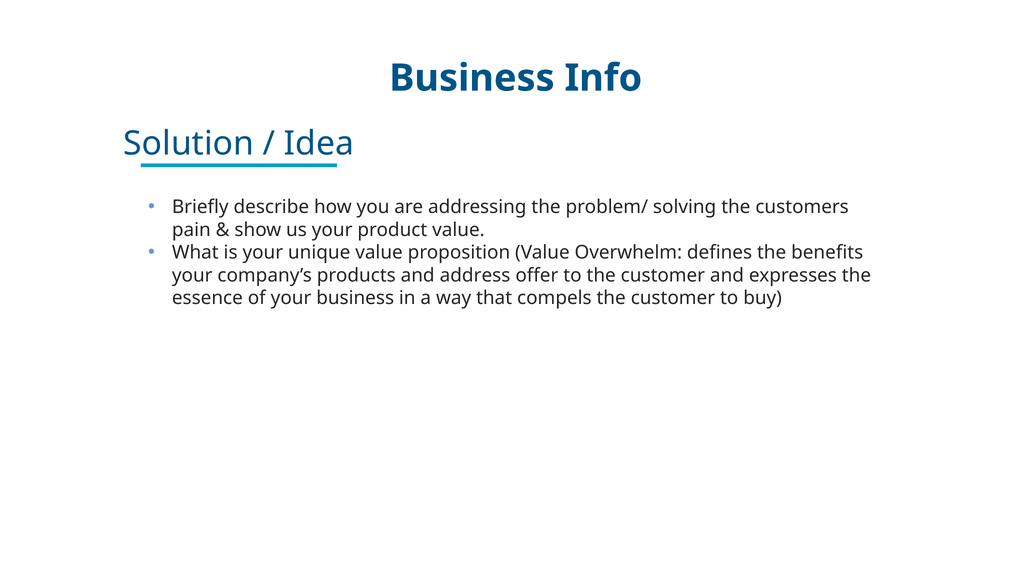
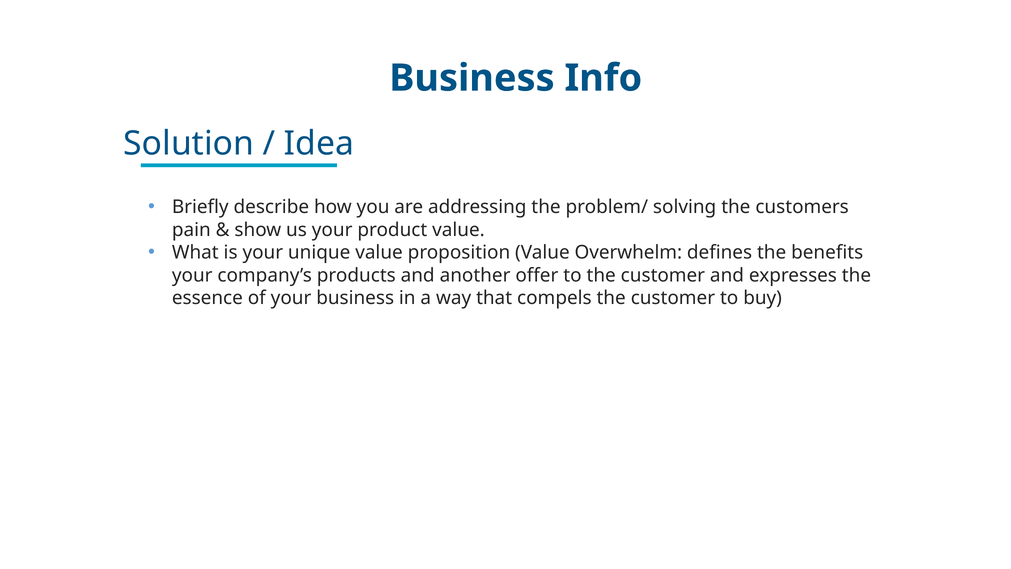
address: address -> another (475, 275)
